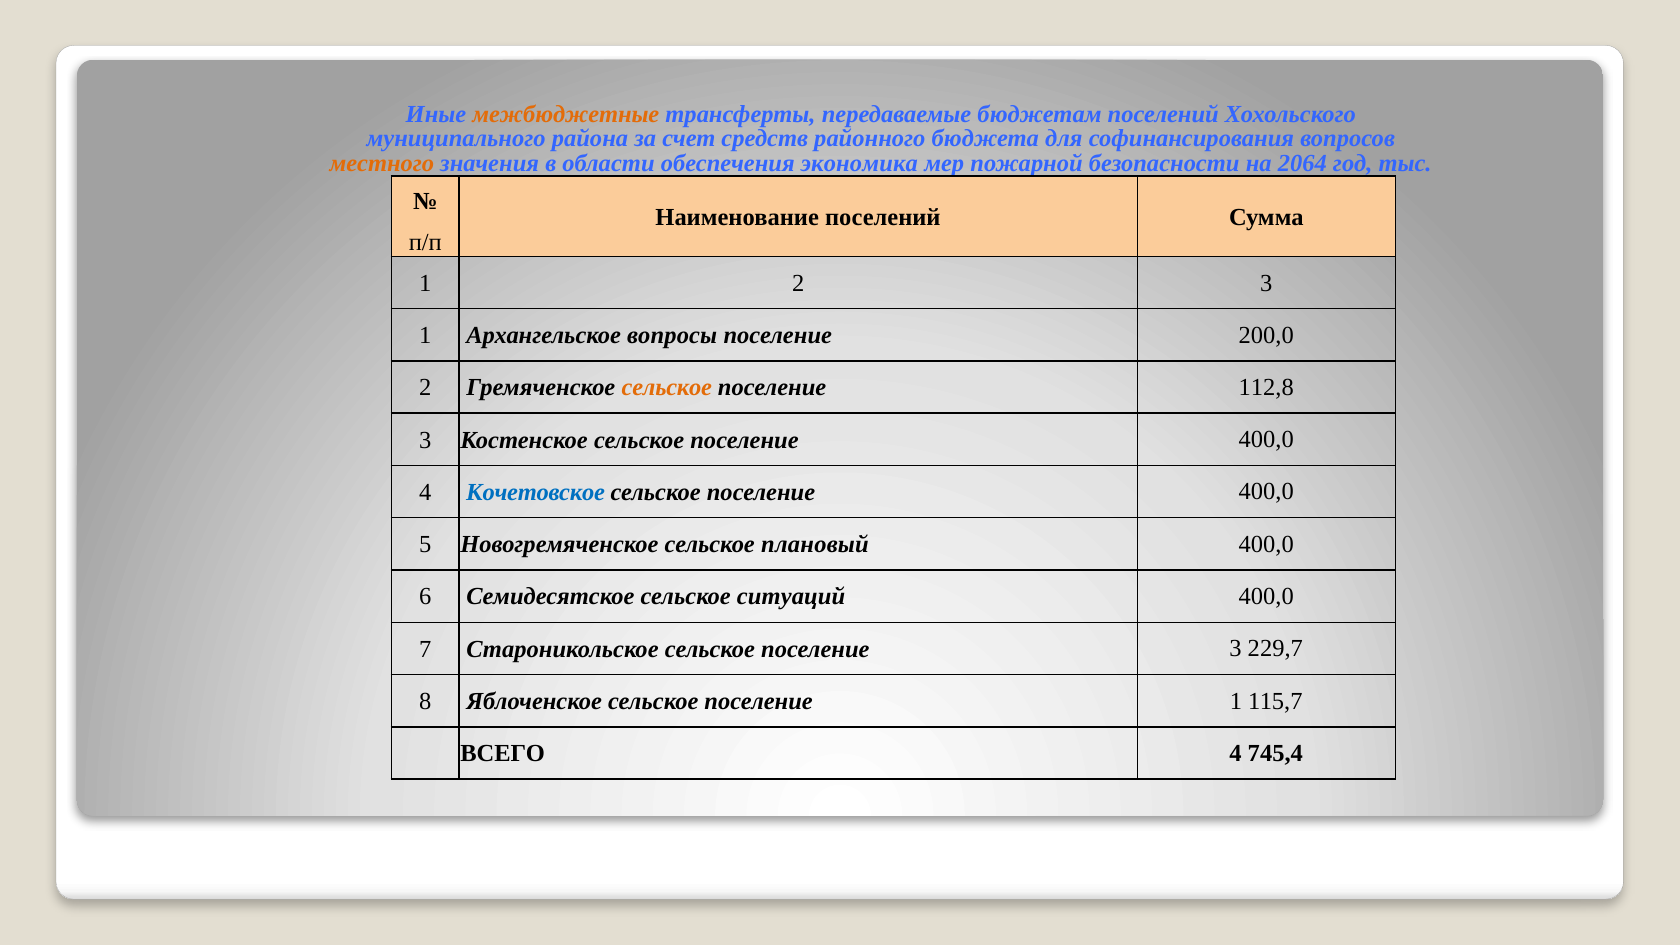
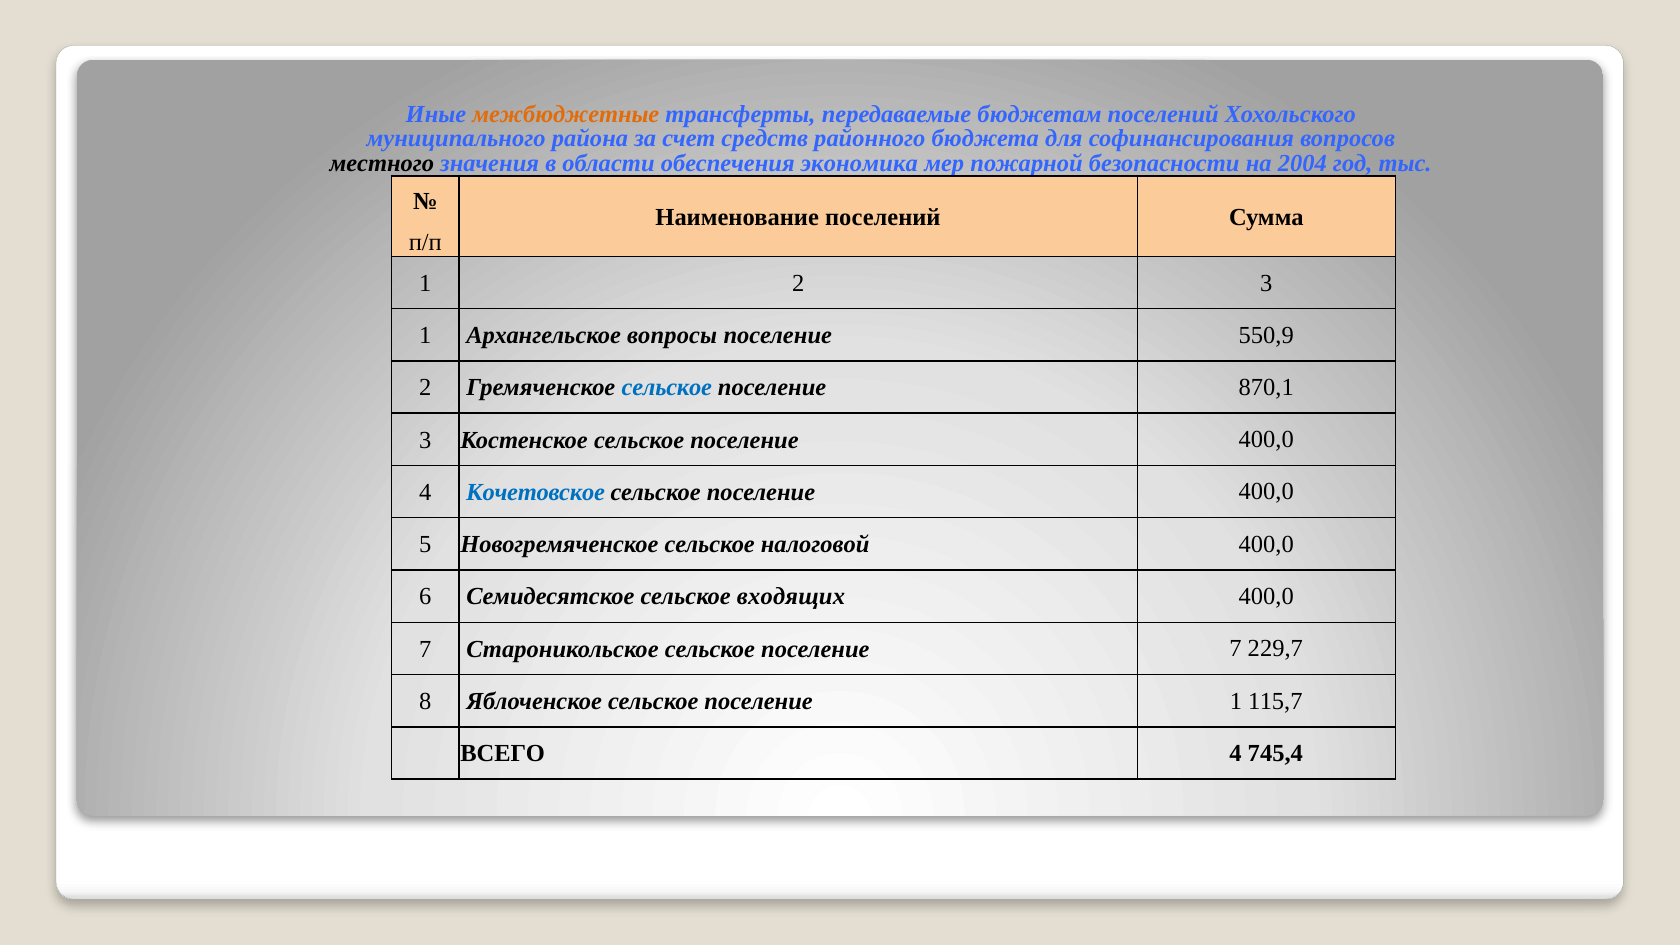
местного colour: orange -> black (382, 163)
2064: 2064 -> 2004 (1302, 163)
200,0: 200,0 -> 550,9 (1266, 335)
сельское colour: orange -> blue (667, 388)
112,8: 112,8 -> 870,1 (1266, 387)
плановый: плановый -> налоговой (815, 545)
ситуаций: ситуаций -> входящих (791, 597)
поселение 3: 3 -> 7 (1236, 649)
